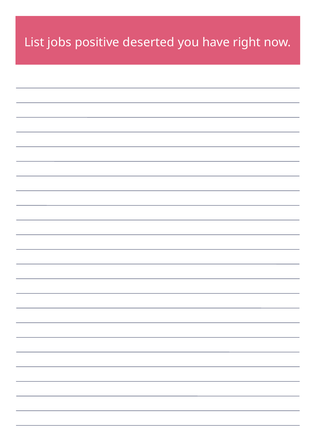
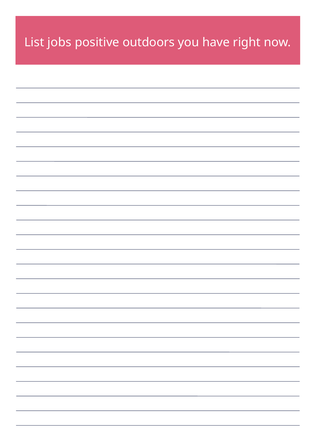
deserted: deserted -> outdoors (149, 42)
